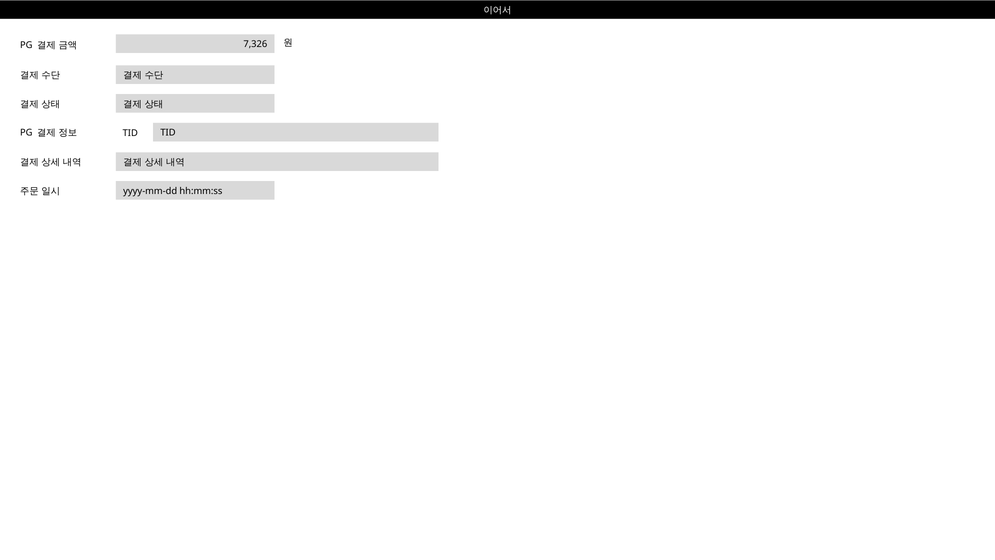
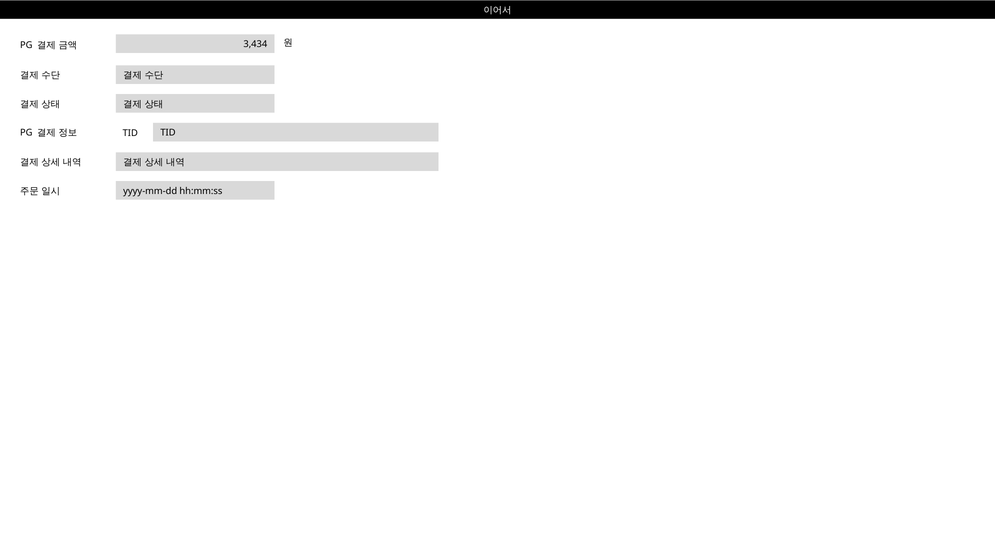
7,326: 7,326 -> 3,434 (255, 44)
